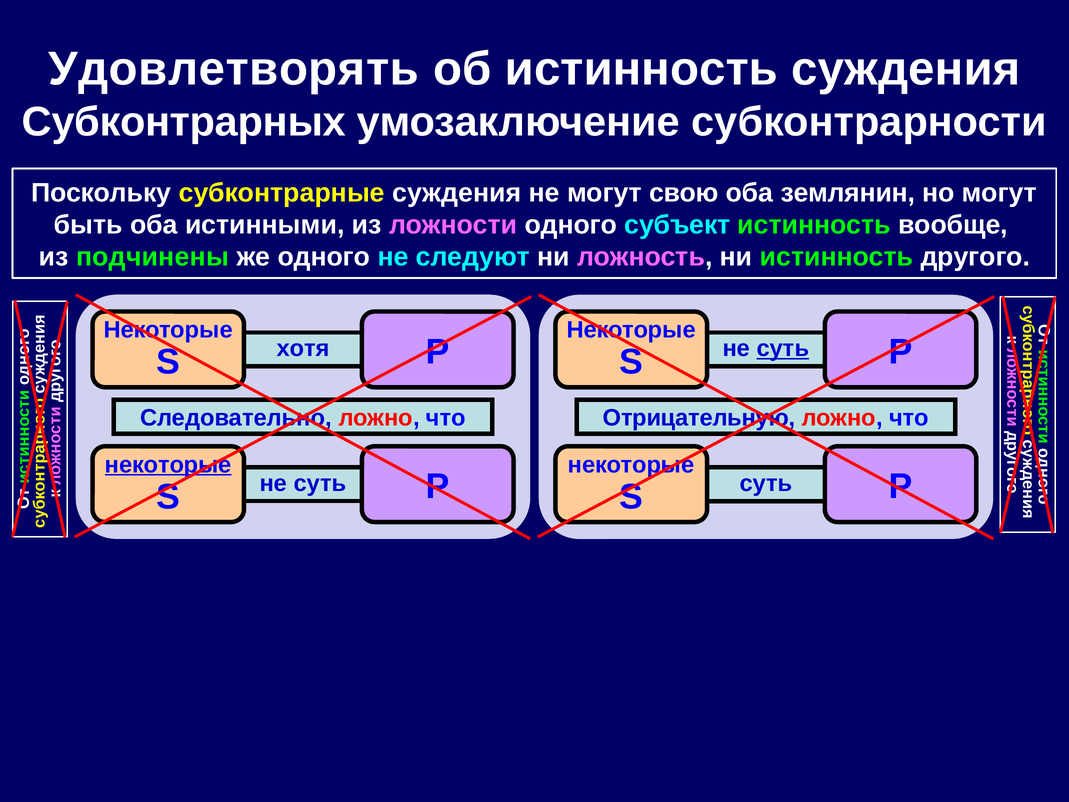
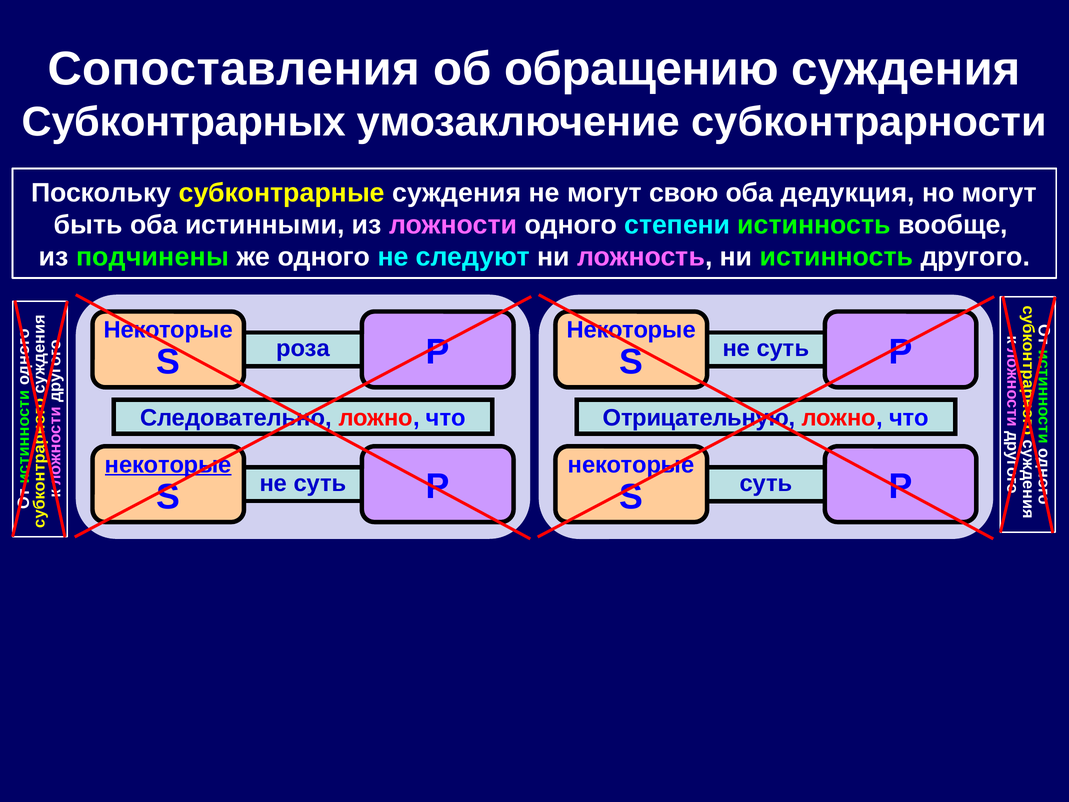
Удовлетворять: Удовлетворять -> Сопоставления (234, 69)
об истинность: истинность -> обращению (642, 69)
землянин: землянин -> дедукция (848, 193)
субъект: субъект -> степени (677, 225)
хотя: хотя -> роза (303, 348)
суть underline: present -> none (783, 348)
